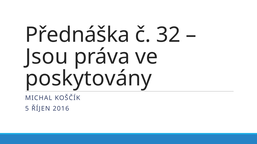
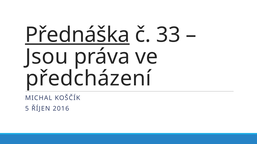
Přednáška underline: none -> present (77, 35)
32: 32 -> 33 (168, 35)
poskytovány: poskytovány -> předcházení (88, 79)
